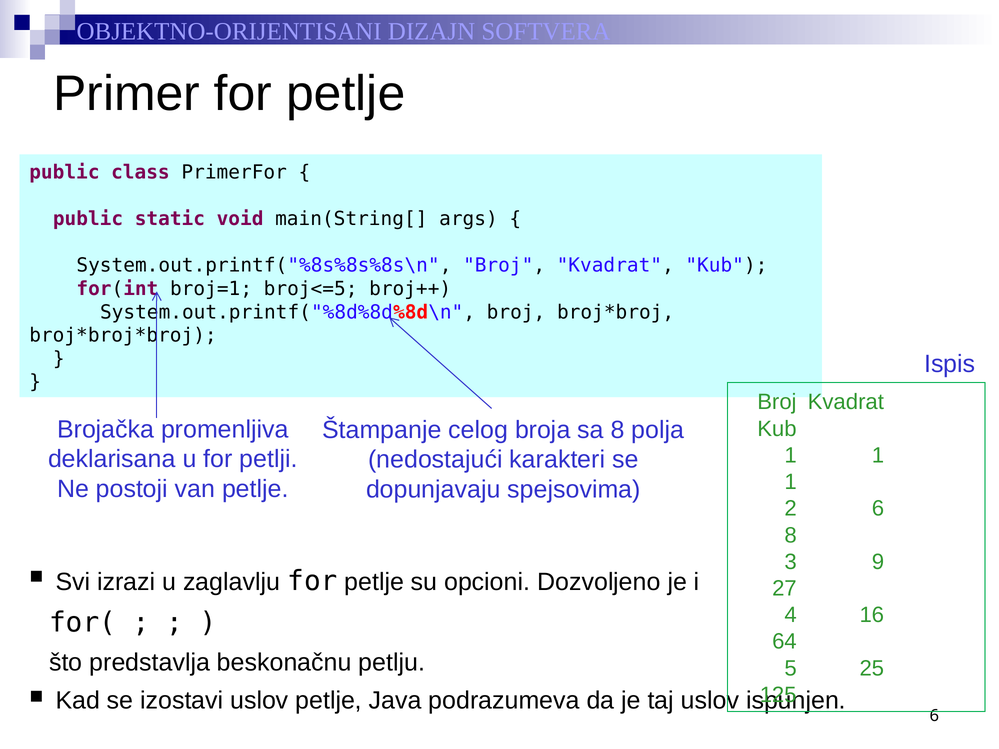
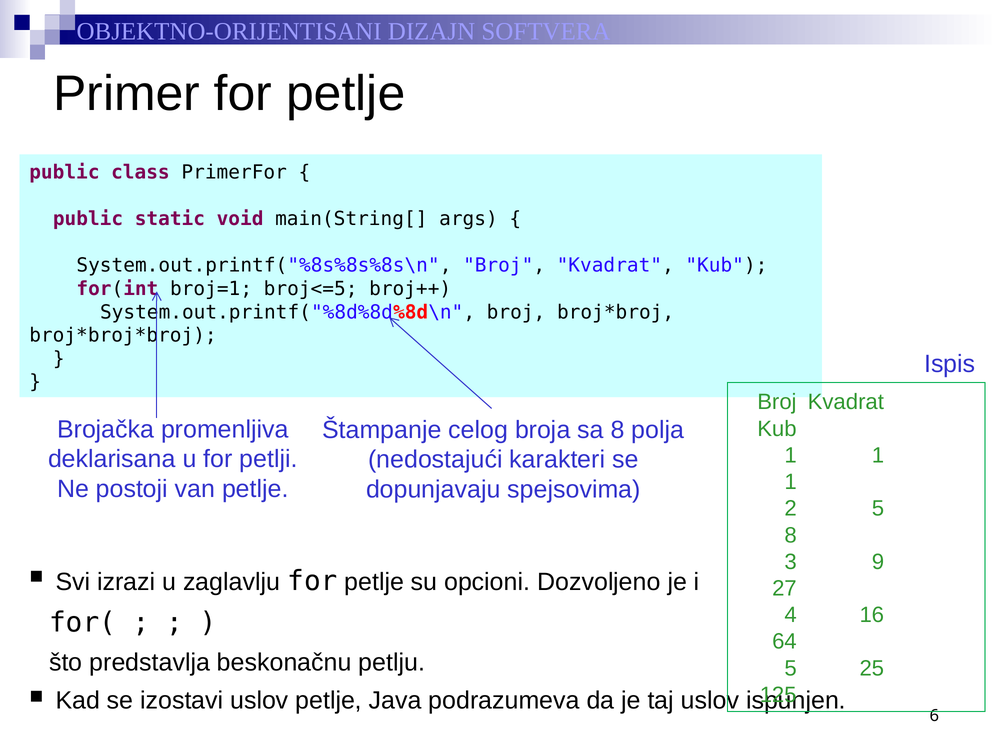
2 6: 6 -> 5 (878, 509)
